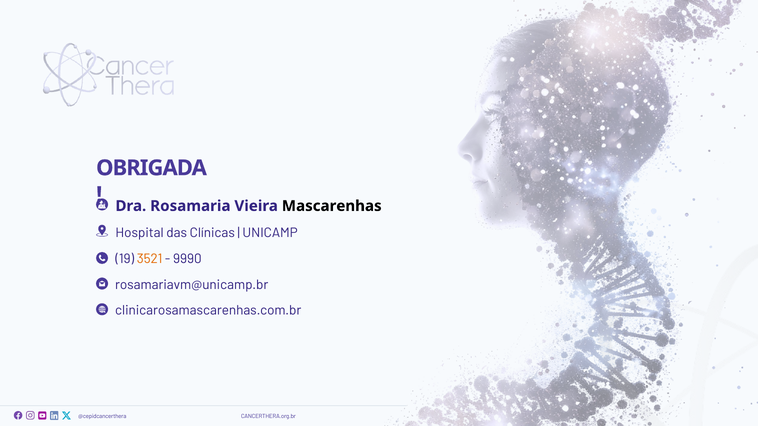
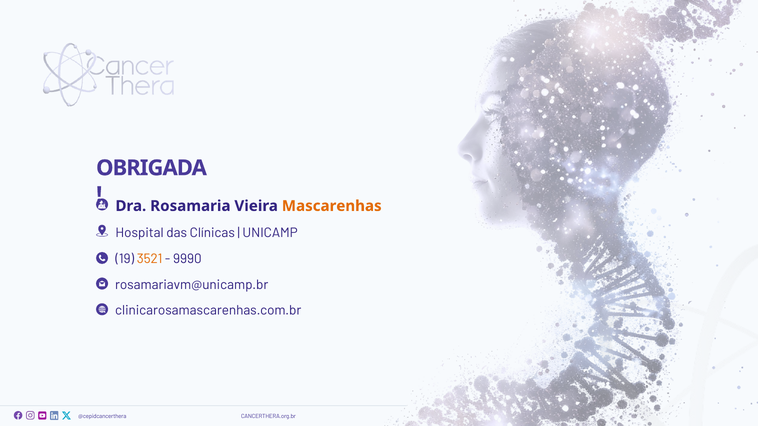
Mascarenhas colour: black -> orange (332, 206)
